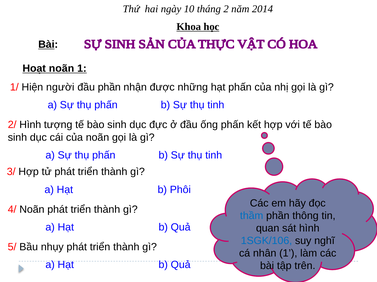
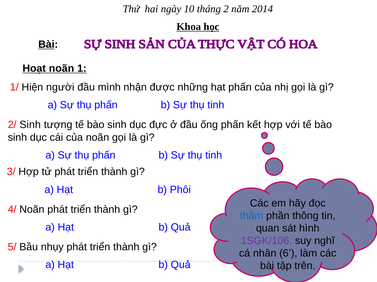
đầu phần: phần -> mình (109, 87)
2/ Hình: Hình -> Sinh (30, 125)
1SGK/106 colour: blue -> purple (266, 241)
nhân 1: 1 -> 6 (288, 254)
